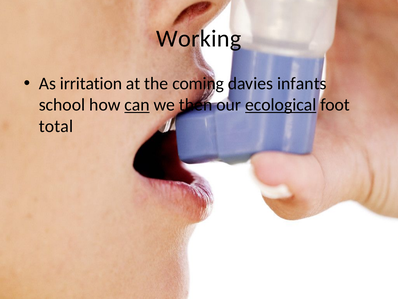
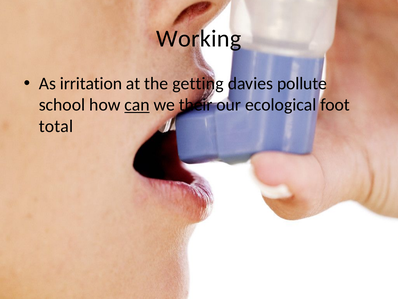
coming: coming -> getting (198, 83)
infants: infants -> pollute (302, 83)
then: then -> their (196, 105)
ecological underline: present -> none (281, 105)
